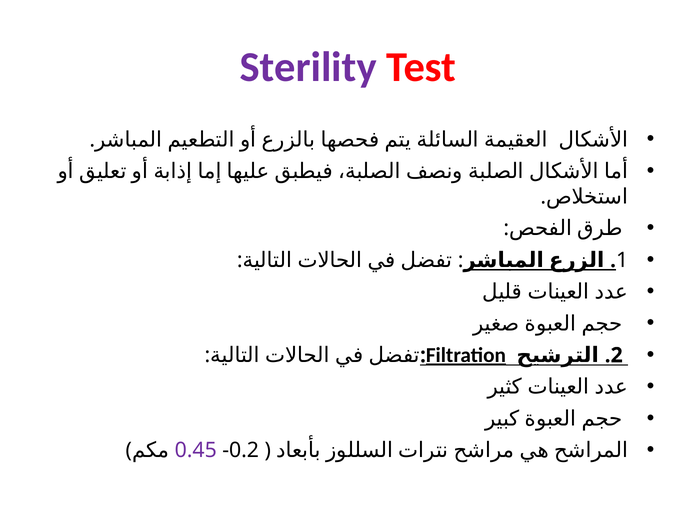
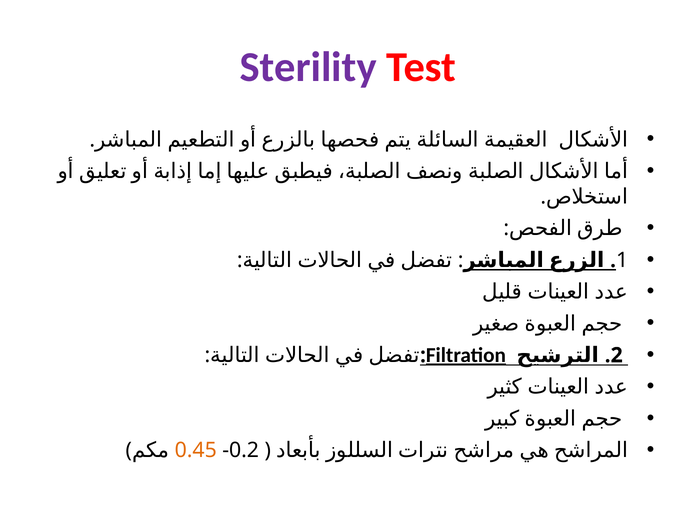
0.45 colour: purple -> orange (196, 450)
